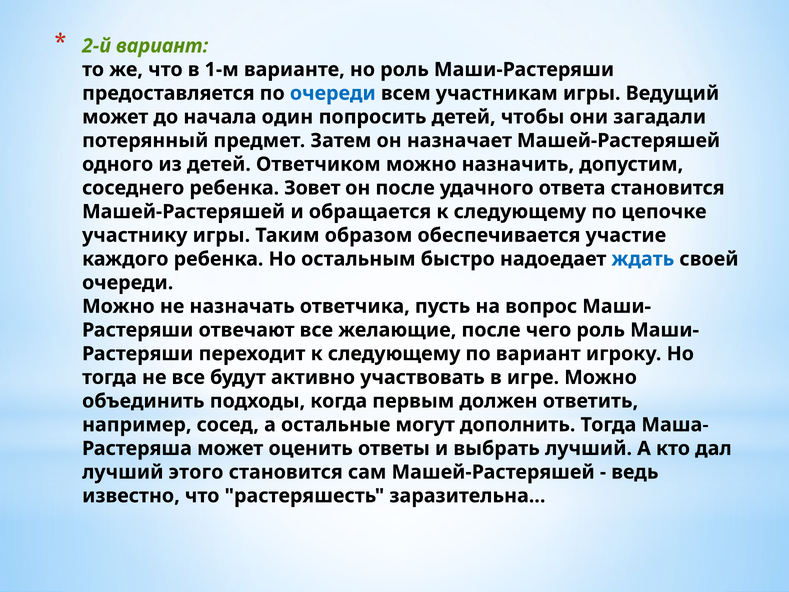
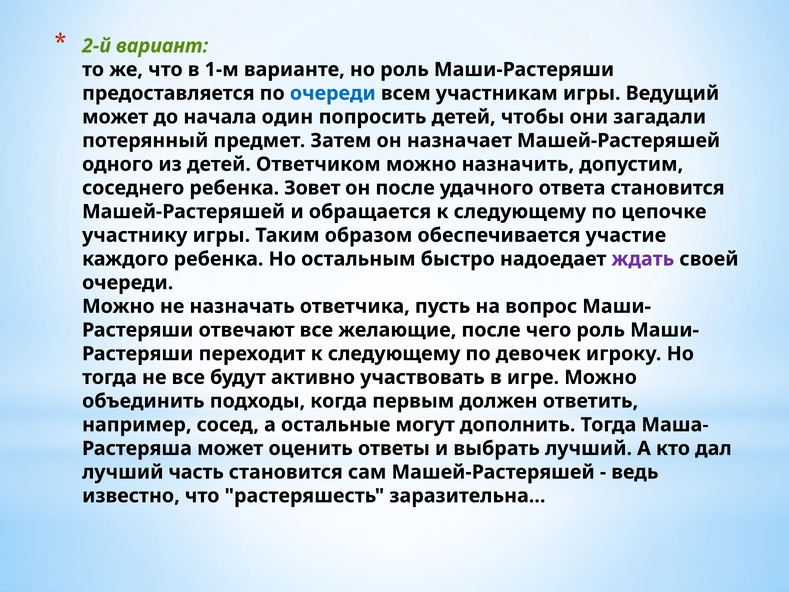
ждать colour: blue -> purple (643, 259)
по вариант: вариант -> девочек (538, 354)
этого: этого -> часть (196, 472)
